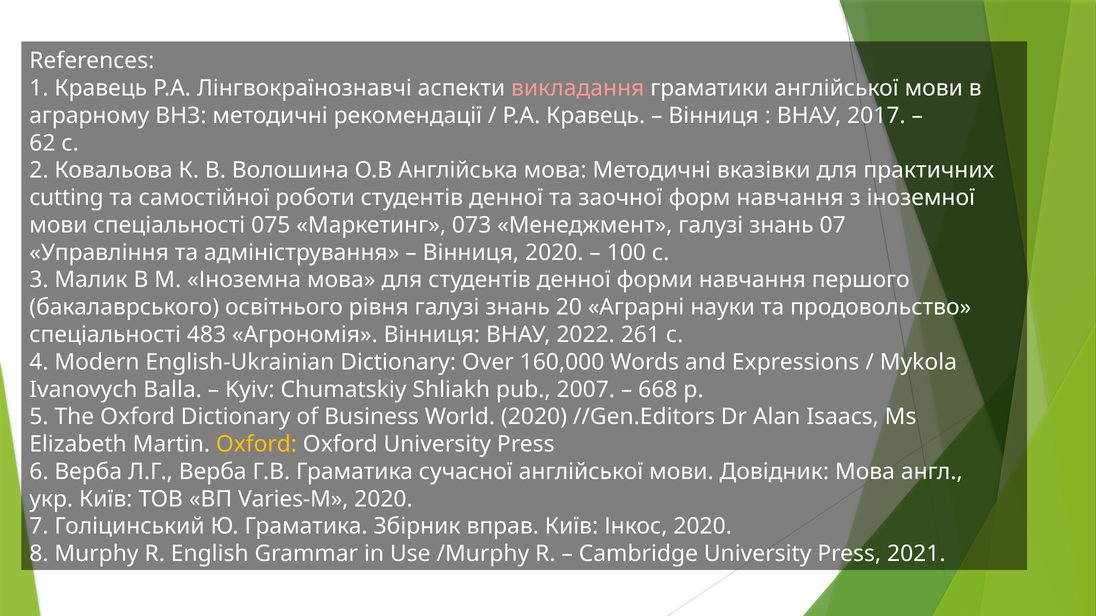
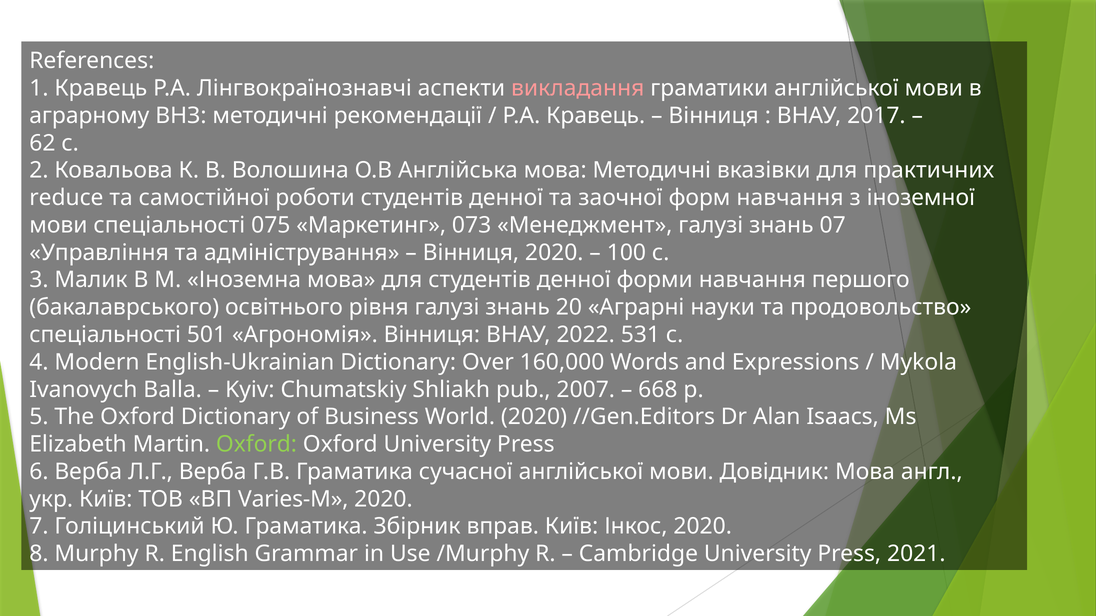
cutting: cutting -> reduce (66, 198)
483: 483 -> 501 (207, 335)
261: 261 -> 531 (640, 335)
Oxford colour: yellow -> light green (256, 445)
